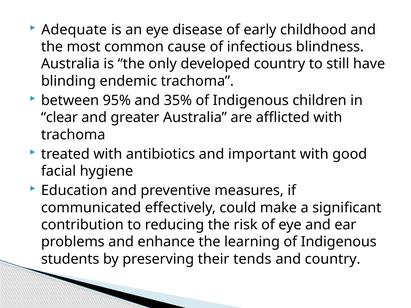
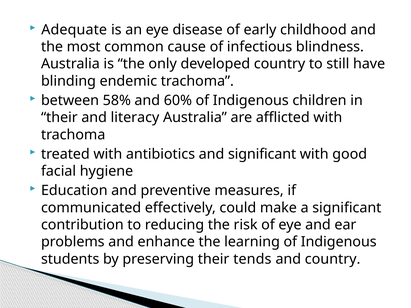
95%: 95% -> 58% (117, 101)
35%: 35% -> 60% (178, 101)
clear: clear -> their (59, 118)
greater: greater -> literacy (135, 118)
and important: important -> significant (262, 154)
